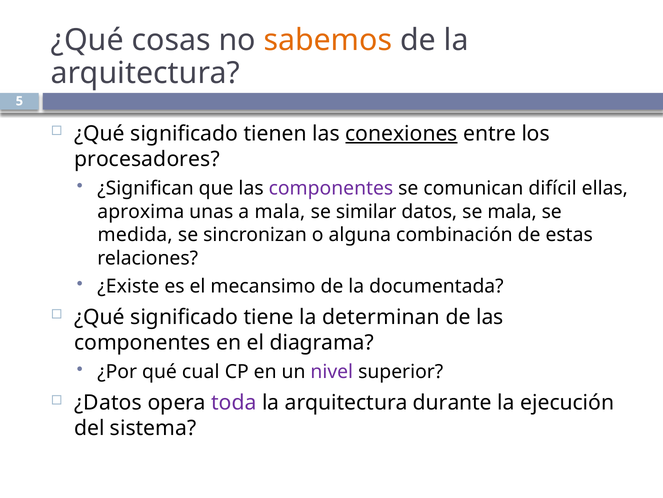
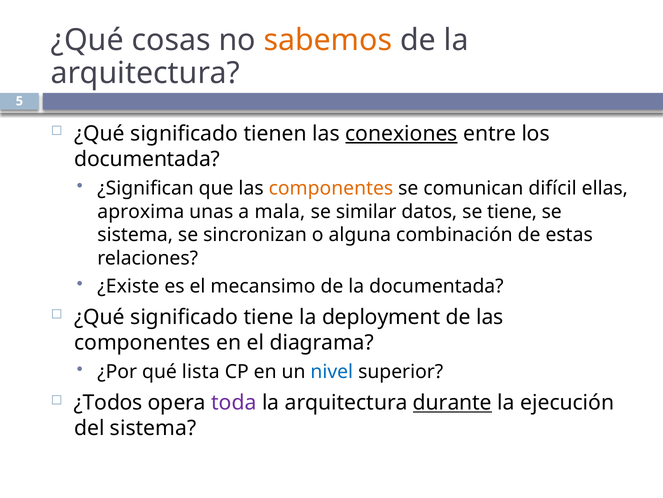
procesadores: procesadores -> documentada (147, 159)
componentes colour: purple -> orange (331, 188)
se mala: mala -> tiene (512, 211)
medida: medida -> sistema (135, 235)
determinan: determinan -> deployment (381, 317)
cual: cual -> lista (201, 372)
nivel colour: purple -> blue (332, 372)
¿Datos: ¿Datos -> ¿Todos (108, 402)
durante underline: none -> present (452, 402)
